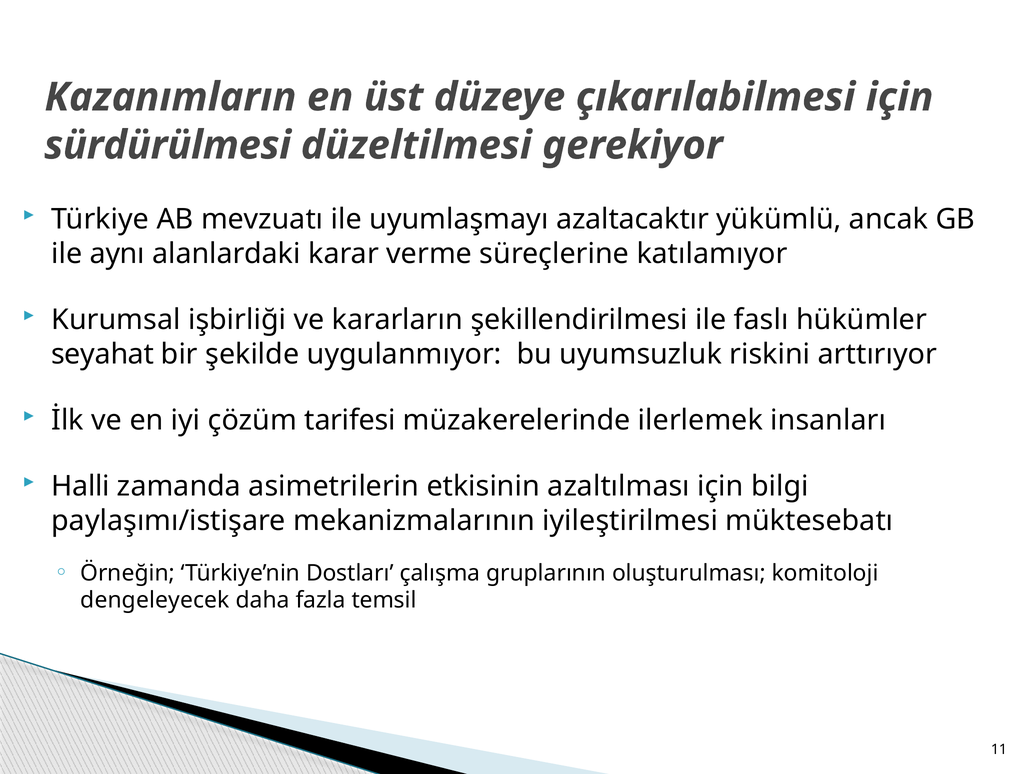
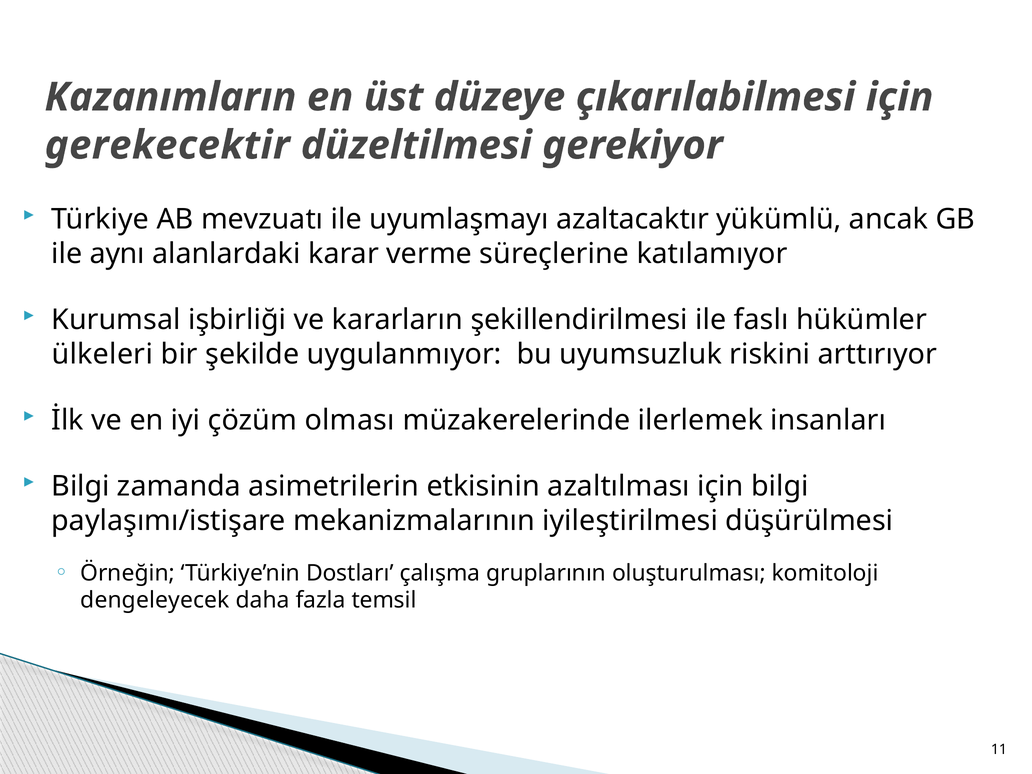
sürdürülmesi: sürdürülmesi -> gerekecektir (167, 145)
seyahat: seyahat -> ülkeleri (102, 354)
tarifesi: tarifesi -> olması (350, 420)
Halli: Halli -> Bilgi (81, 486)
müktesebatı: müktesebatı -> düşürülmesi (809, 521)
